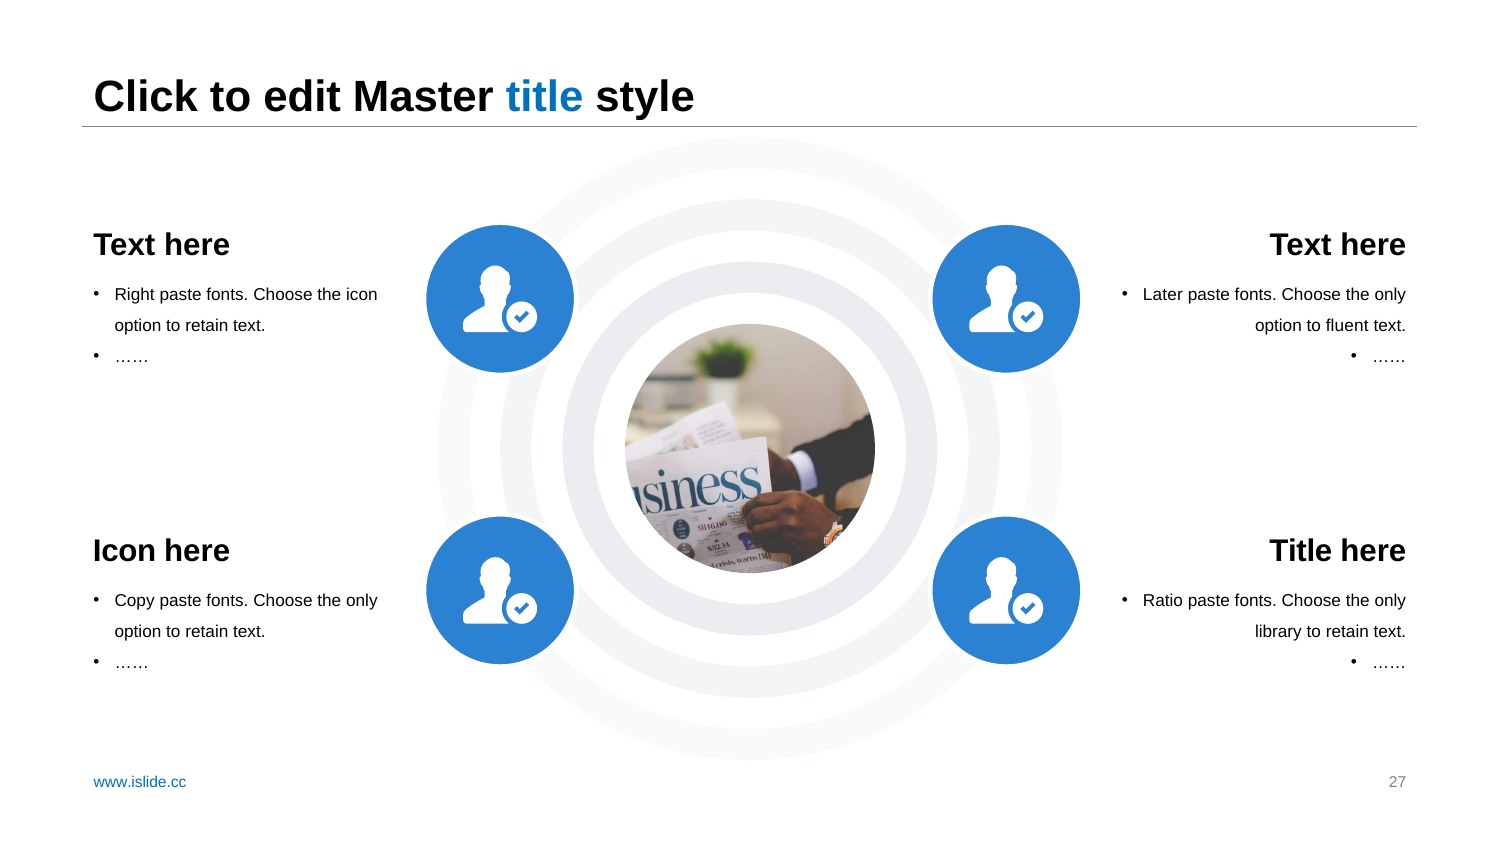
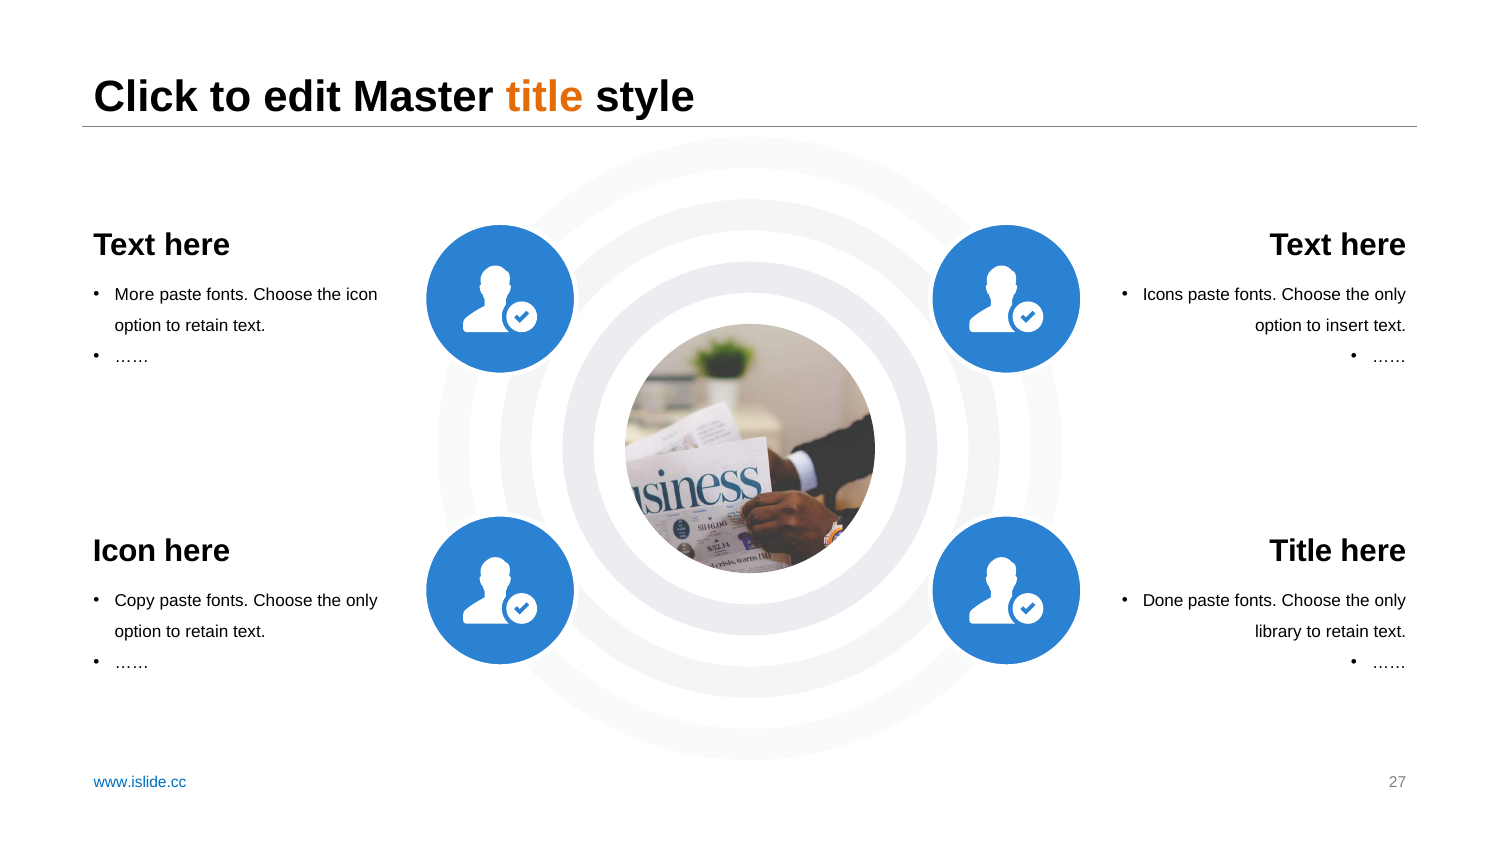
title colour: blue -> orange (545, 97)
Right: Right -> More (135, 295)
Later: Later -> Icons (1163, 295)
fluent: fluent -> insert (1347, 326)
Ratio: Ratio -> Done (1163, 601)
